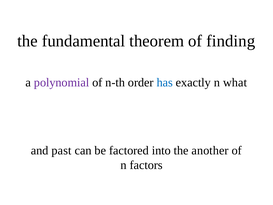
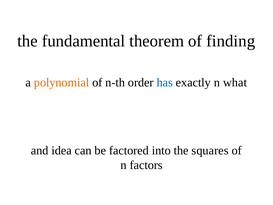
polynomial colour: purple -> orange (62, 82)
past: past -> idea (62, 150)
another: another -> squares (210, 150)
